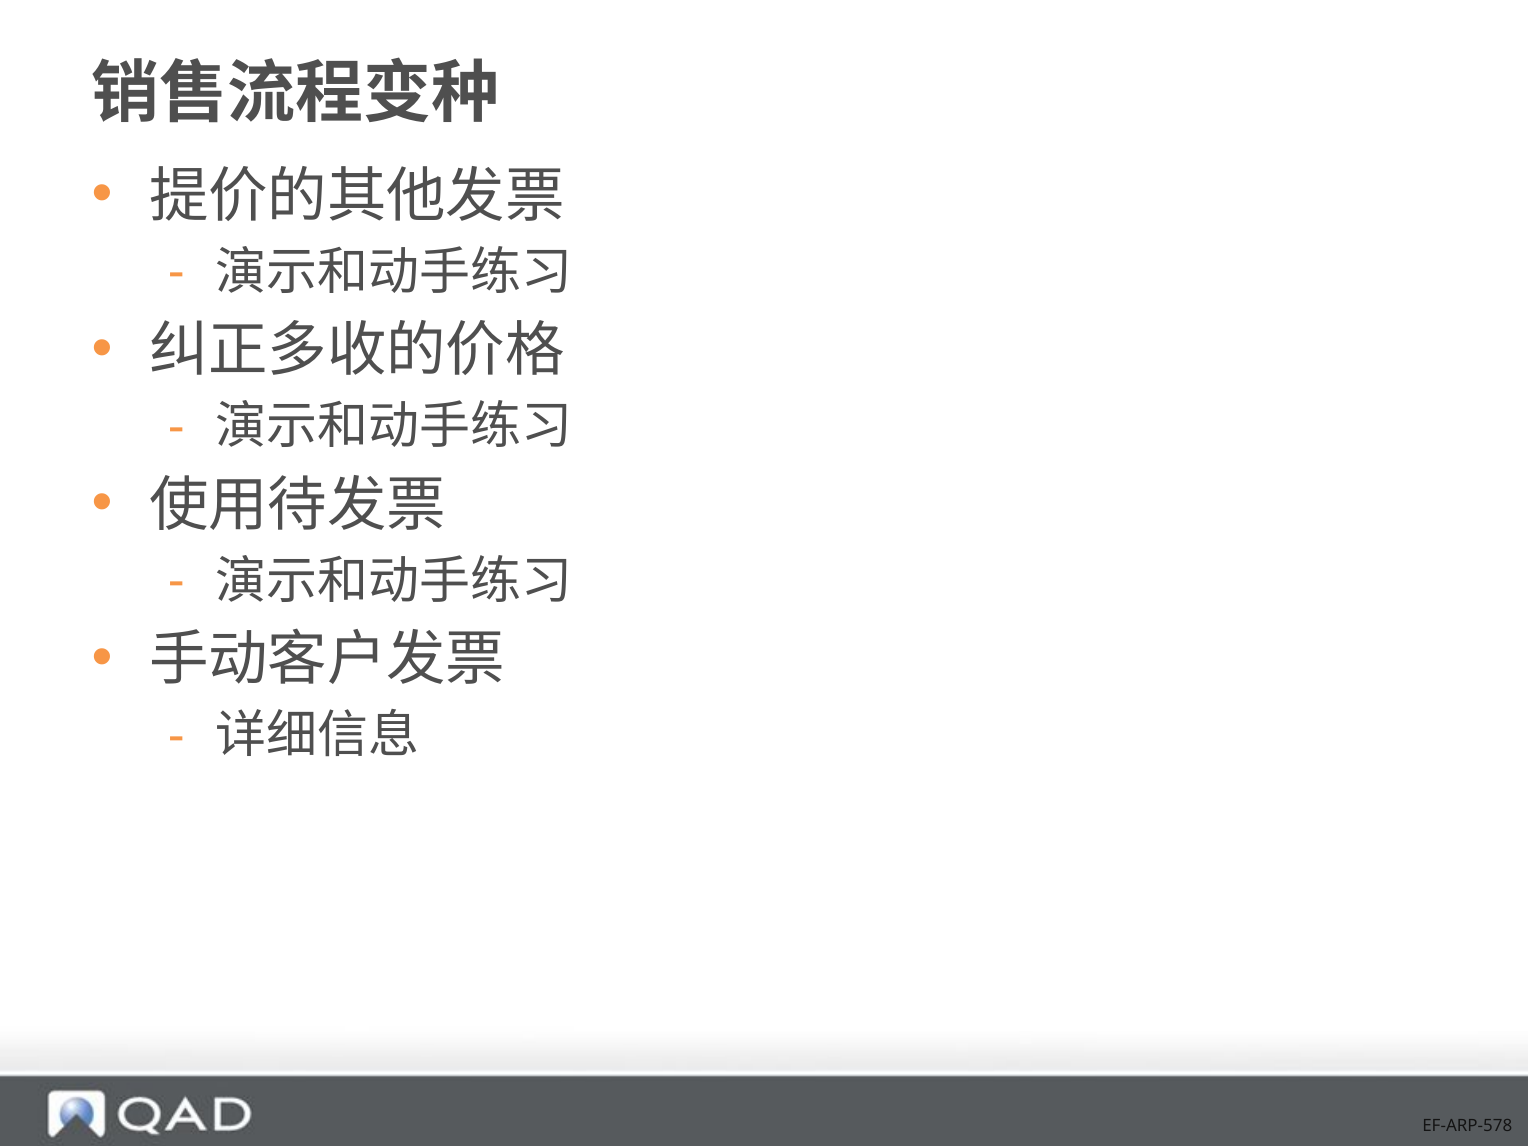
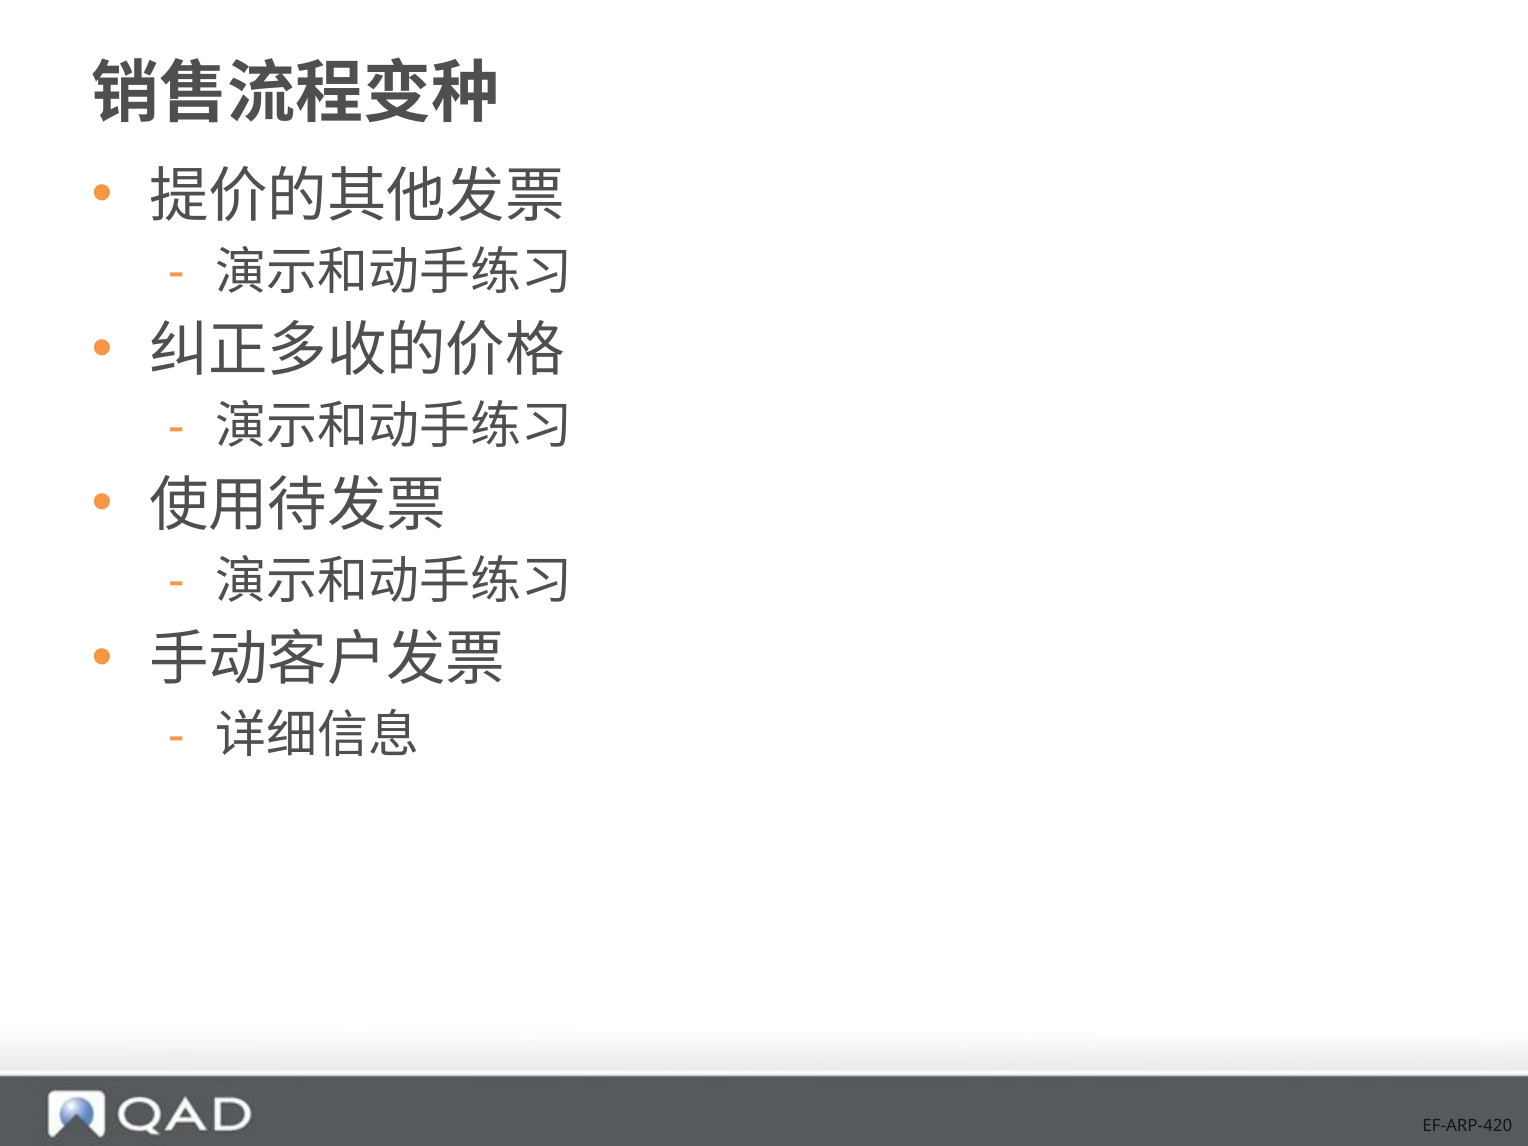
EF-ARP-578: EF-ARP-578 -> EF-ARP-420 (1467, 1126)
